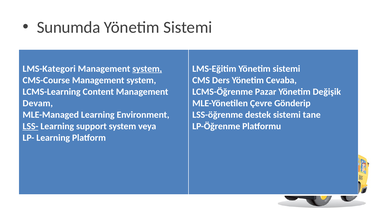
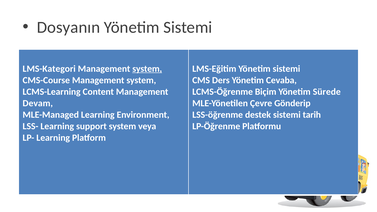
Sunumda: Sunumda -> Dosyanın (68, 27)
Pazar: Pazar -> Biçim (266, 92)
Değişik: Değişik -> Sürede (327, 92)
tane: tane -> tarih (312, 115)
LSS- underline: present -> none (30, 126)
